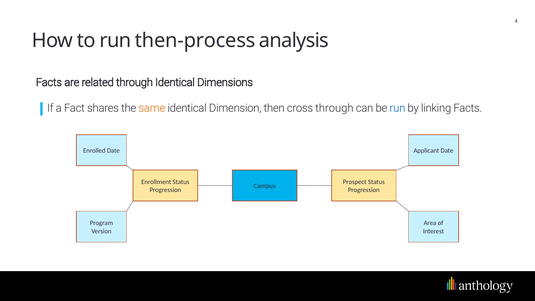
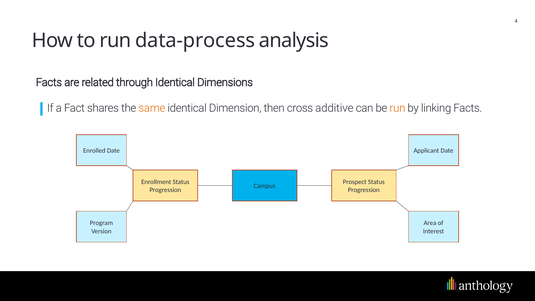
then-process: then-process -> data-process (195, 41)
cross through: through -> additive (334, 108)
run colour: blue -> orange (397, 108)
